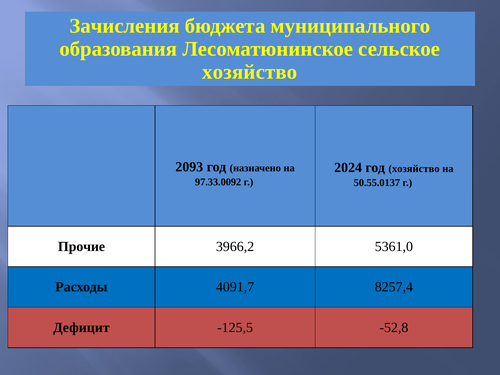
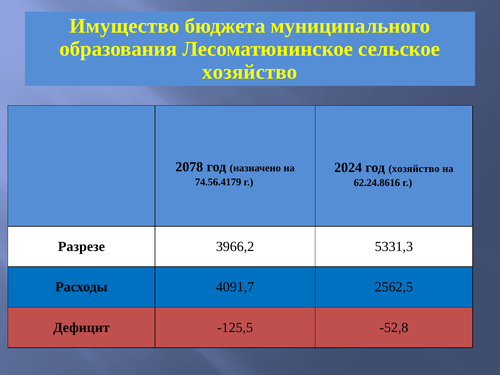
Зачисления: Зачисления -> Имущество (124, 26)
2093: 2093 -> 2078 (189, 167)
97.33.0092: 97.33.0092 -> 74.56.4179 (218, 182)
50.55.0137: 50.55.0137 -> 62.24.8616 (377, 183)
Прочие: Прочие -> Разрезе (81, 247)
5361,0: 5361,0 -> 5331,3 (394, 247)
8257,4: 8257,4 -> 2562,5 (394, 287)
